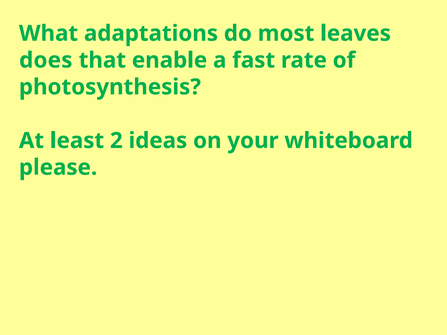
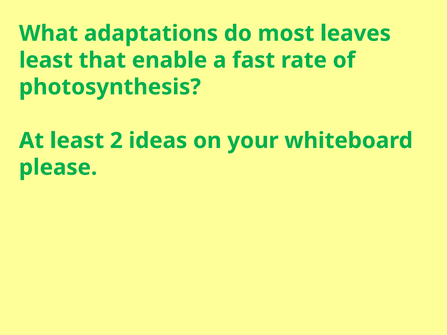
does: does -> least (46, 60)
